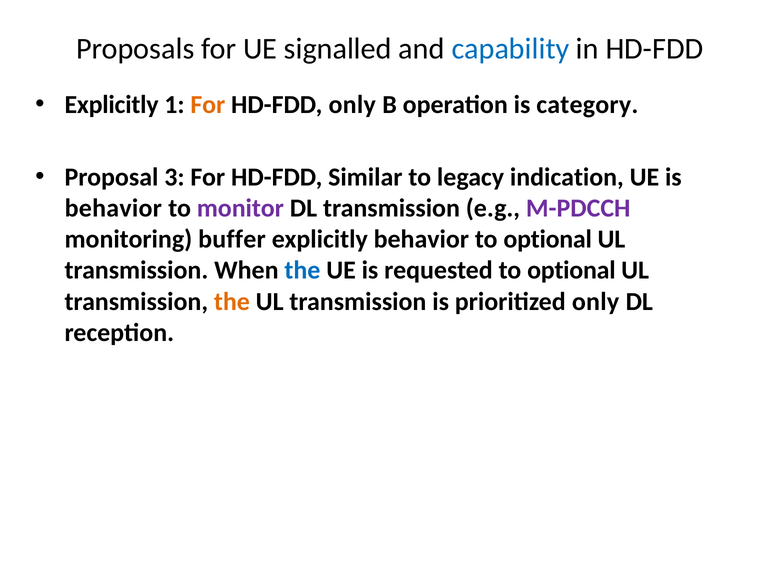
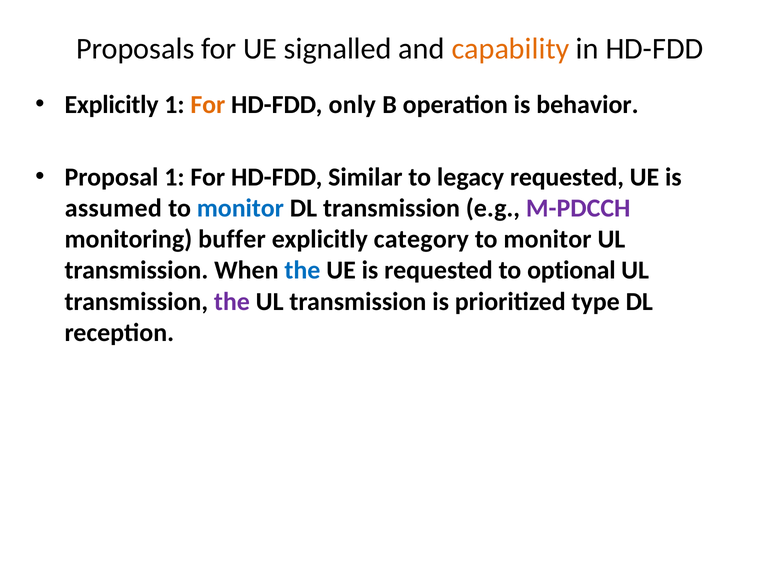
capability colour: blue -> orange (510, 49)
category: category -> behavior (587, 105)
Proposal 3: 3 -> 1 (174, 177)
legacy indication: indication -> requested (567, 177)
behavior: behavior -> assumed (113, 208)
monitor colour: purple -> blue (240, 208)
explicitly behavior: behavior -> category (421, 240)
optional: optional -> monitor (547, 240)
the colour: orange -> purple (232, 302)
prioritized only: only -> type (596, 302)
